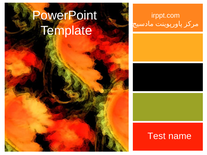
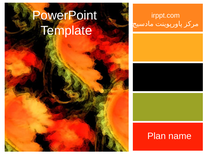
Test: Test -> Plan (157, 136)
